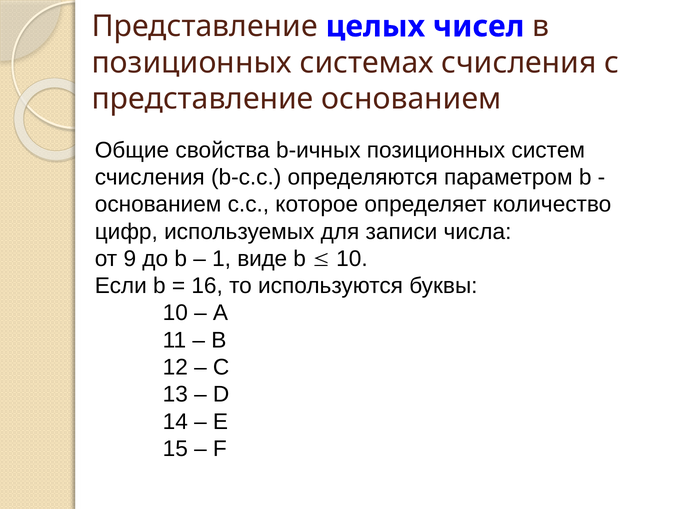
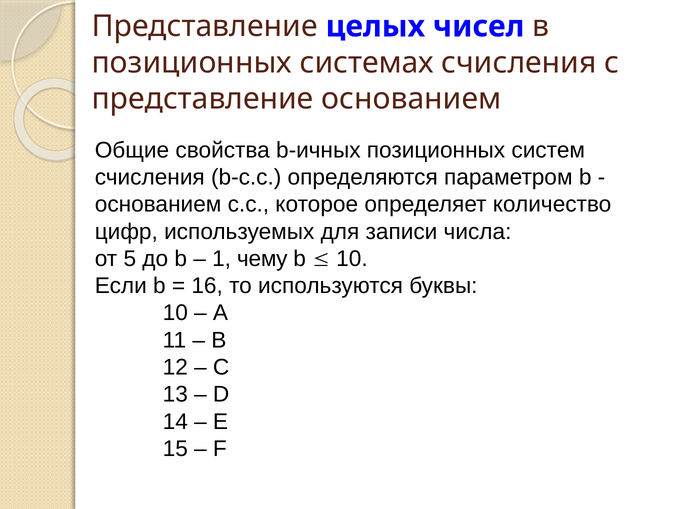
9: 9 -> 5 (130, 259)
виде: виде -> чему (262, 259)
